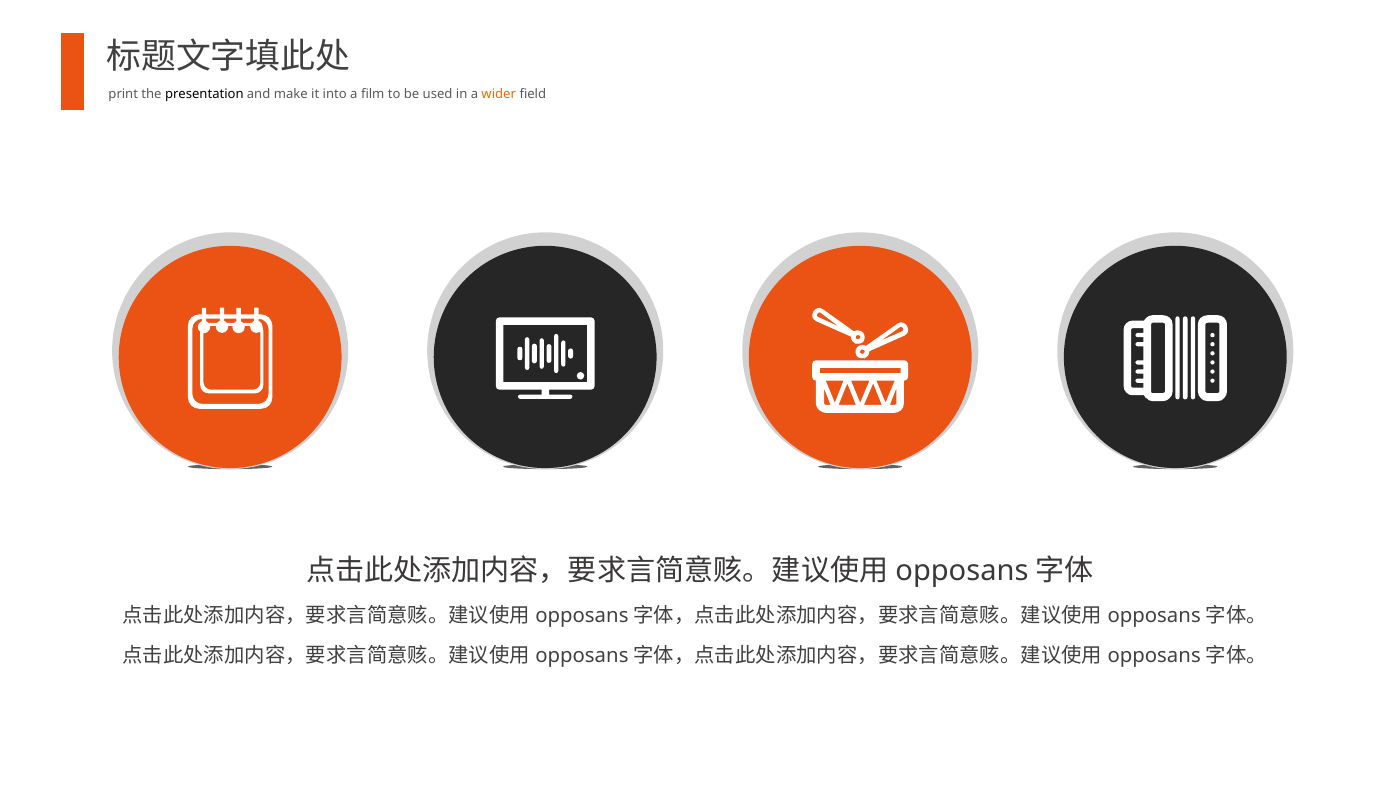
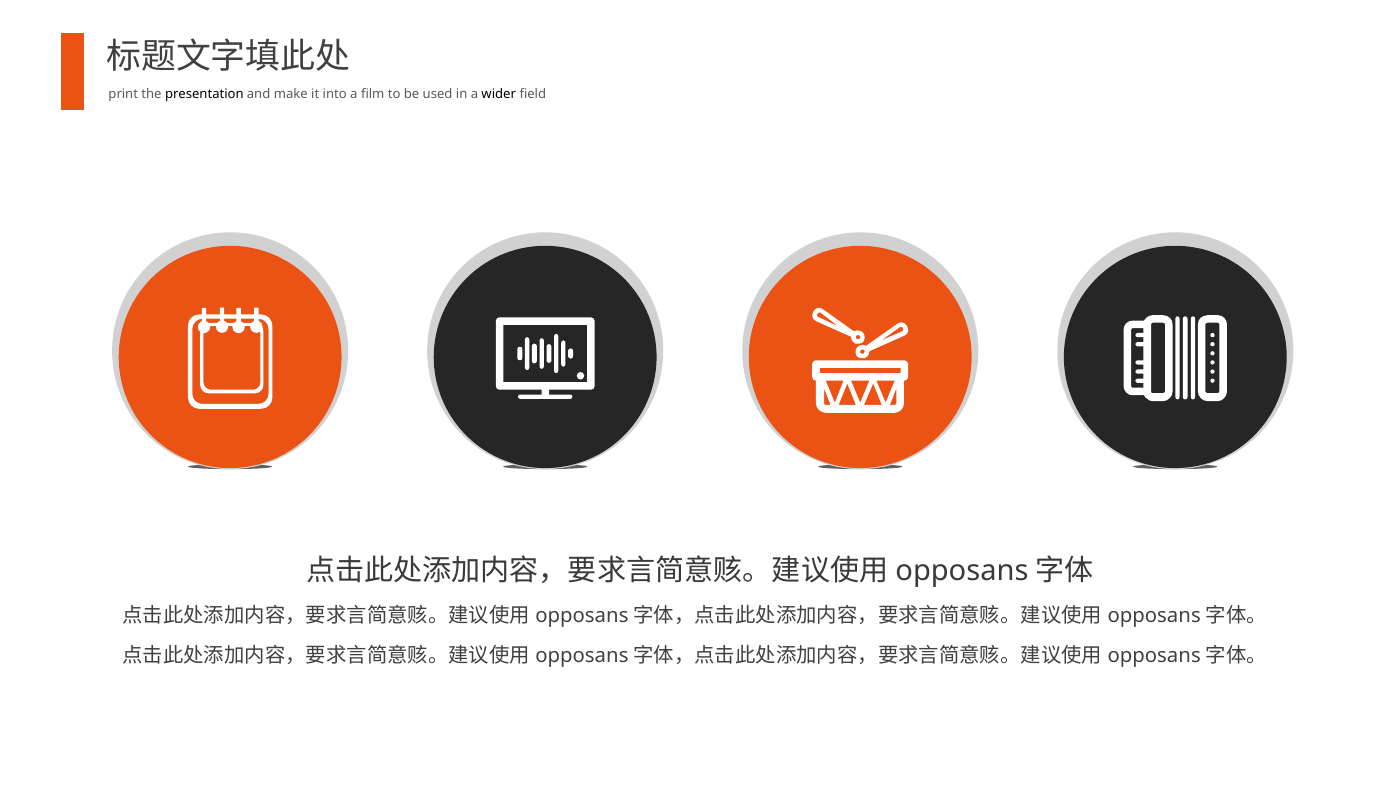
wider colour: orange -> black (499, 94)
